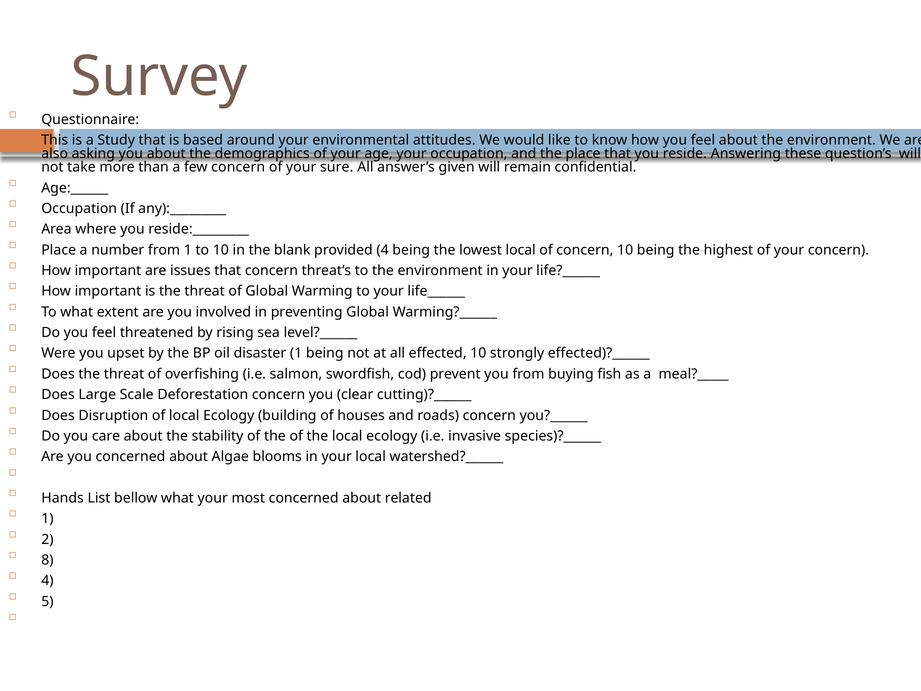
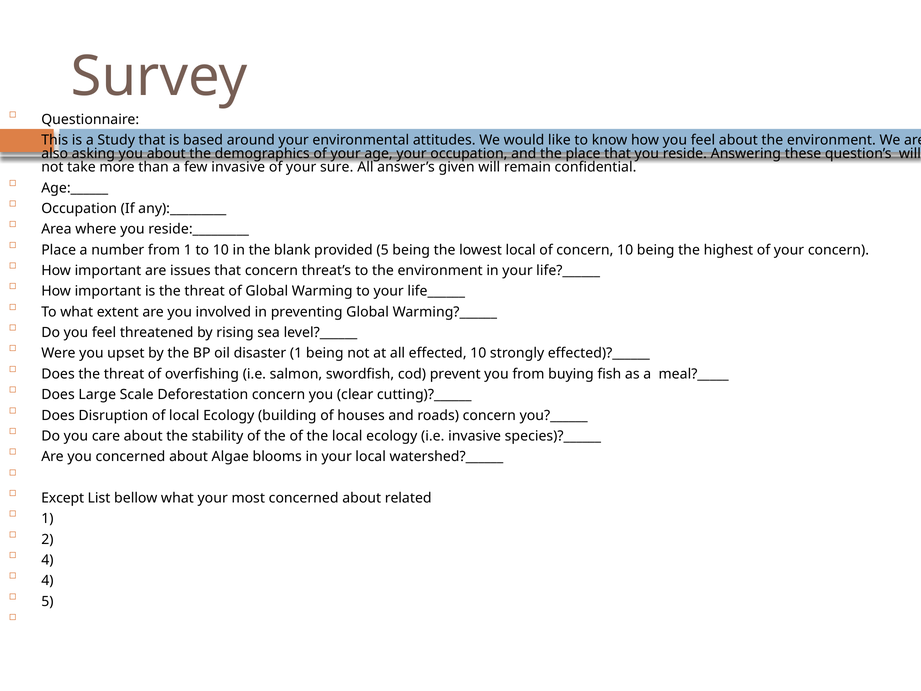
few concern: concern -> invasive (238, 167)
provided 4: 4 -> 5 (383, 250)
Hands: Hands -> Except (63, 498)
8: 8 -> 4 (47, 560)
